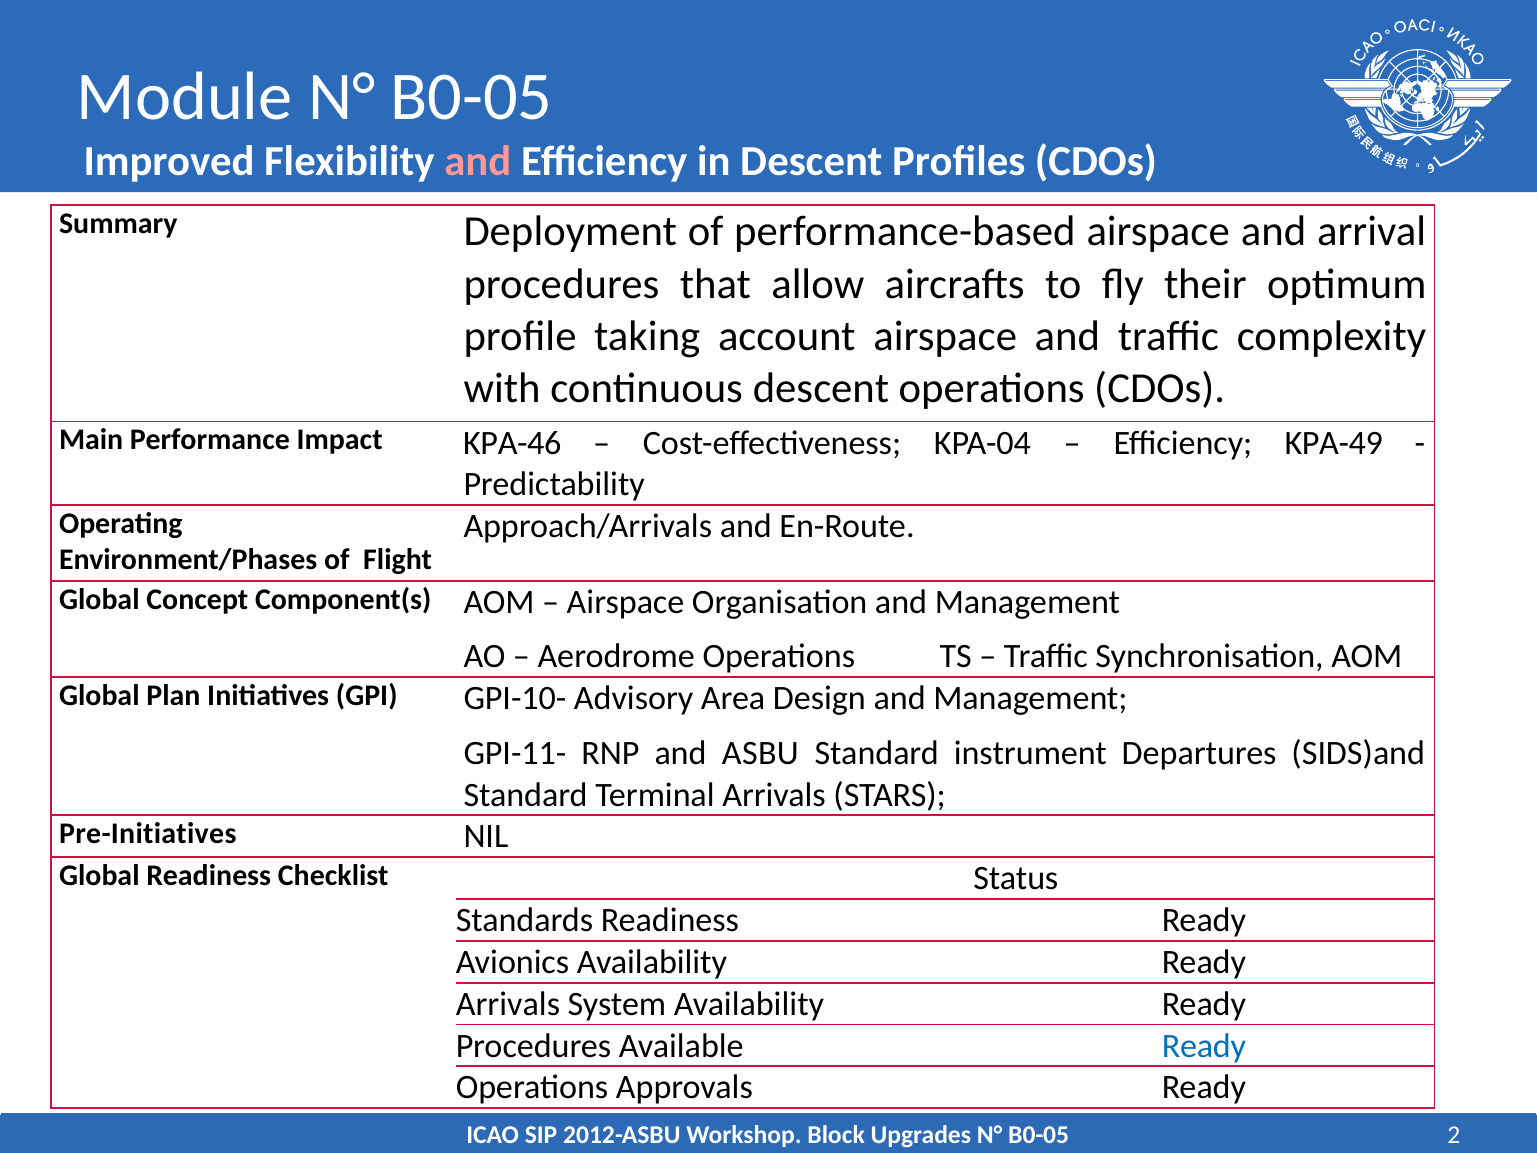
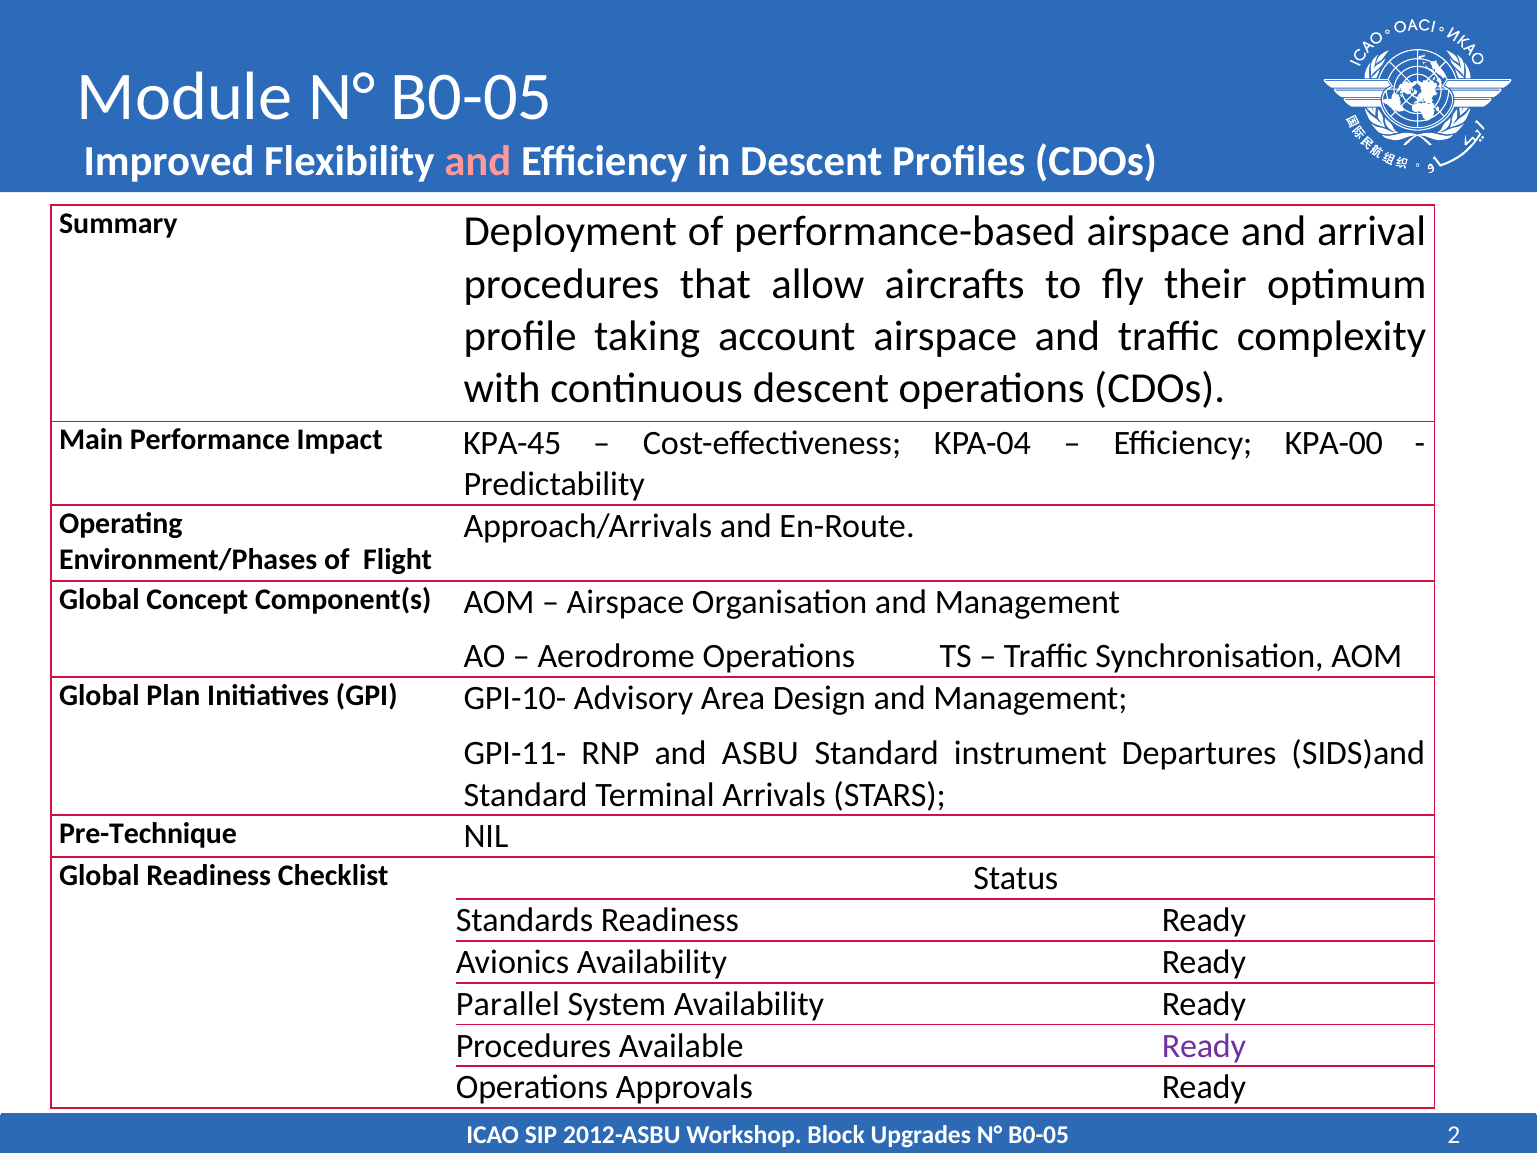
KPA-46: KPA-46 -> KPA-45 (512, 443)
KPA-49: KPA-49 -> KPA-00 (1334, 443)
Pre-Initiatives: Pre-Initiatives -> Pre-Technique (148, 834)
Arrivals: Arrivals -> Parallel (508, 1004)
Ready colour: blue -> purple (1204, 1046)
